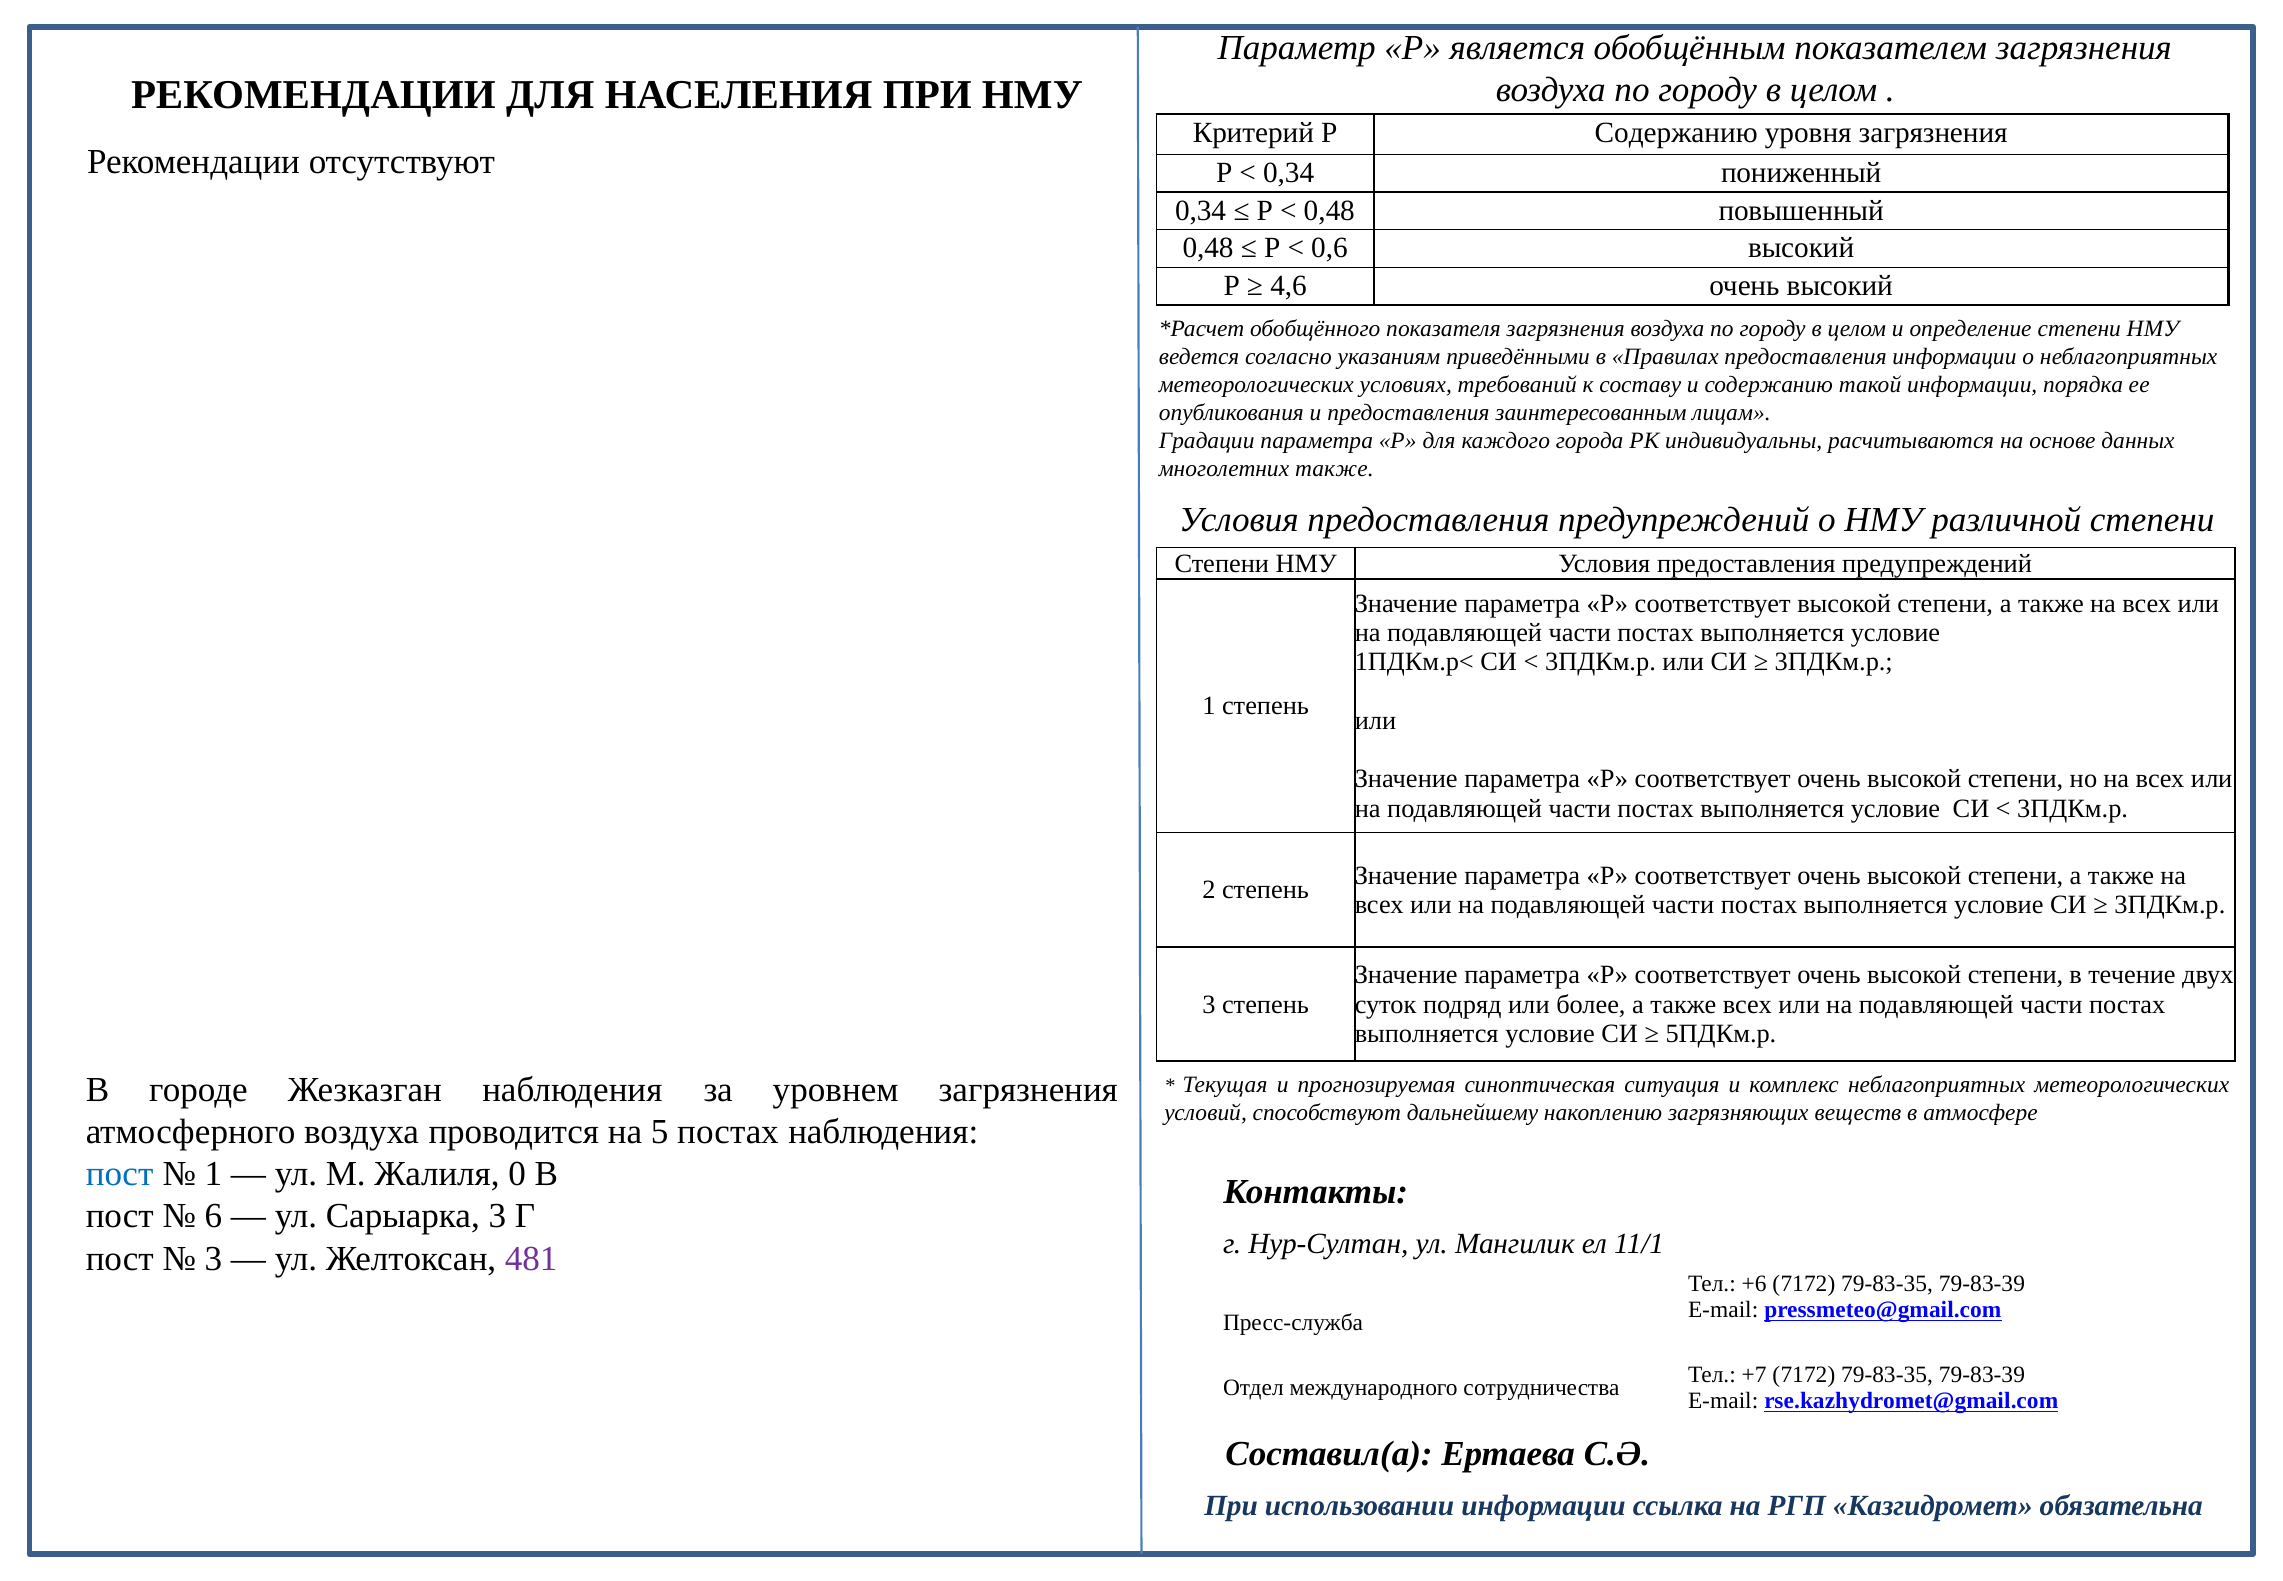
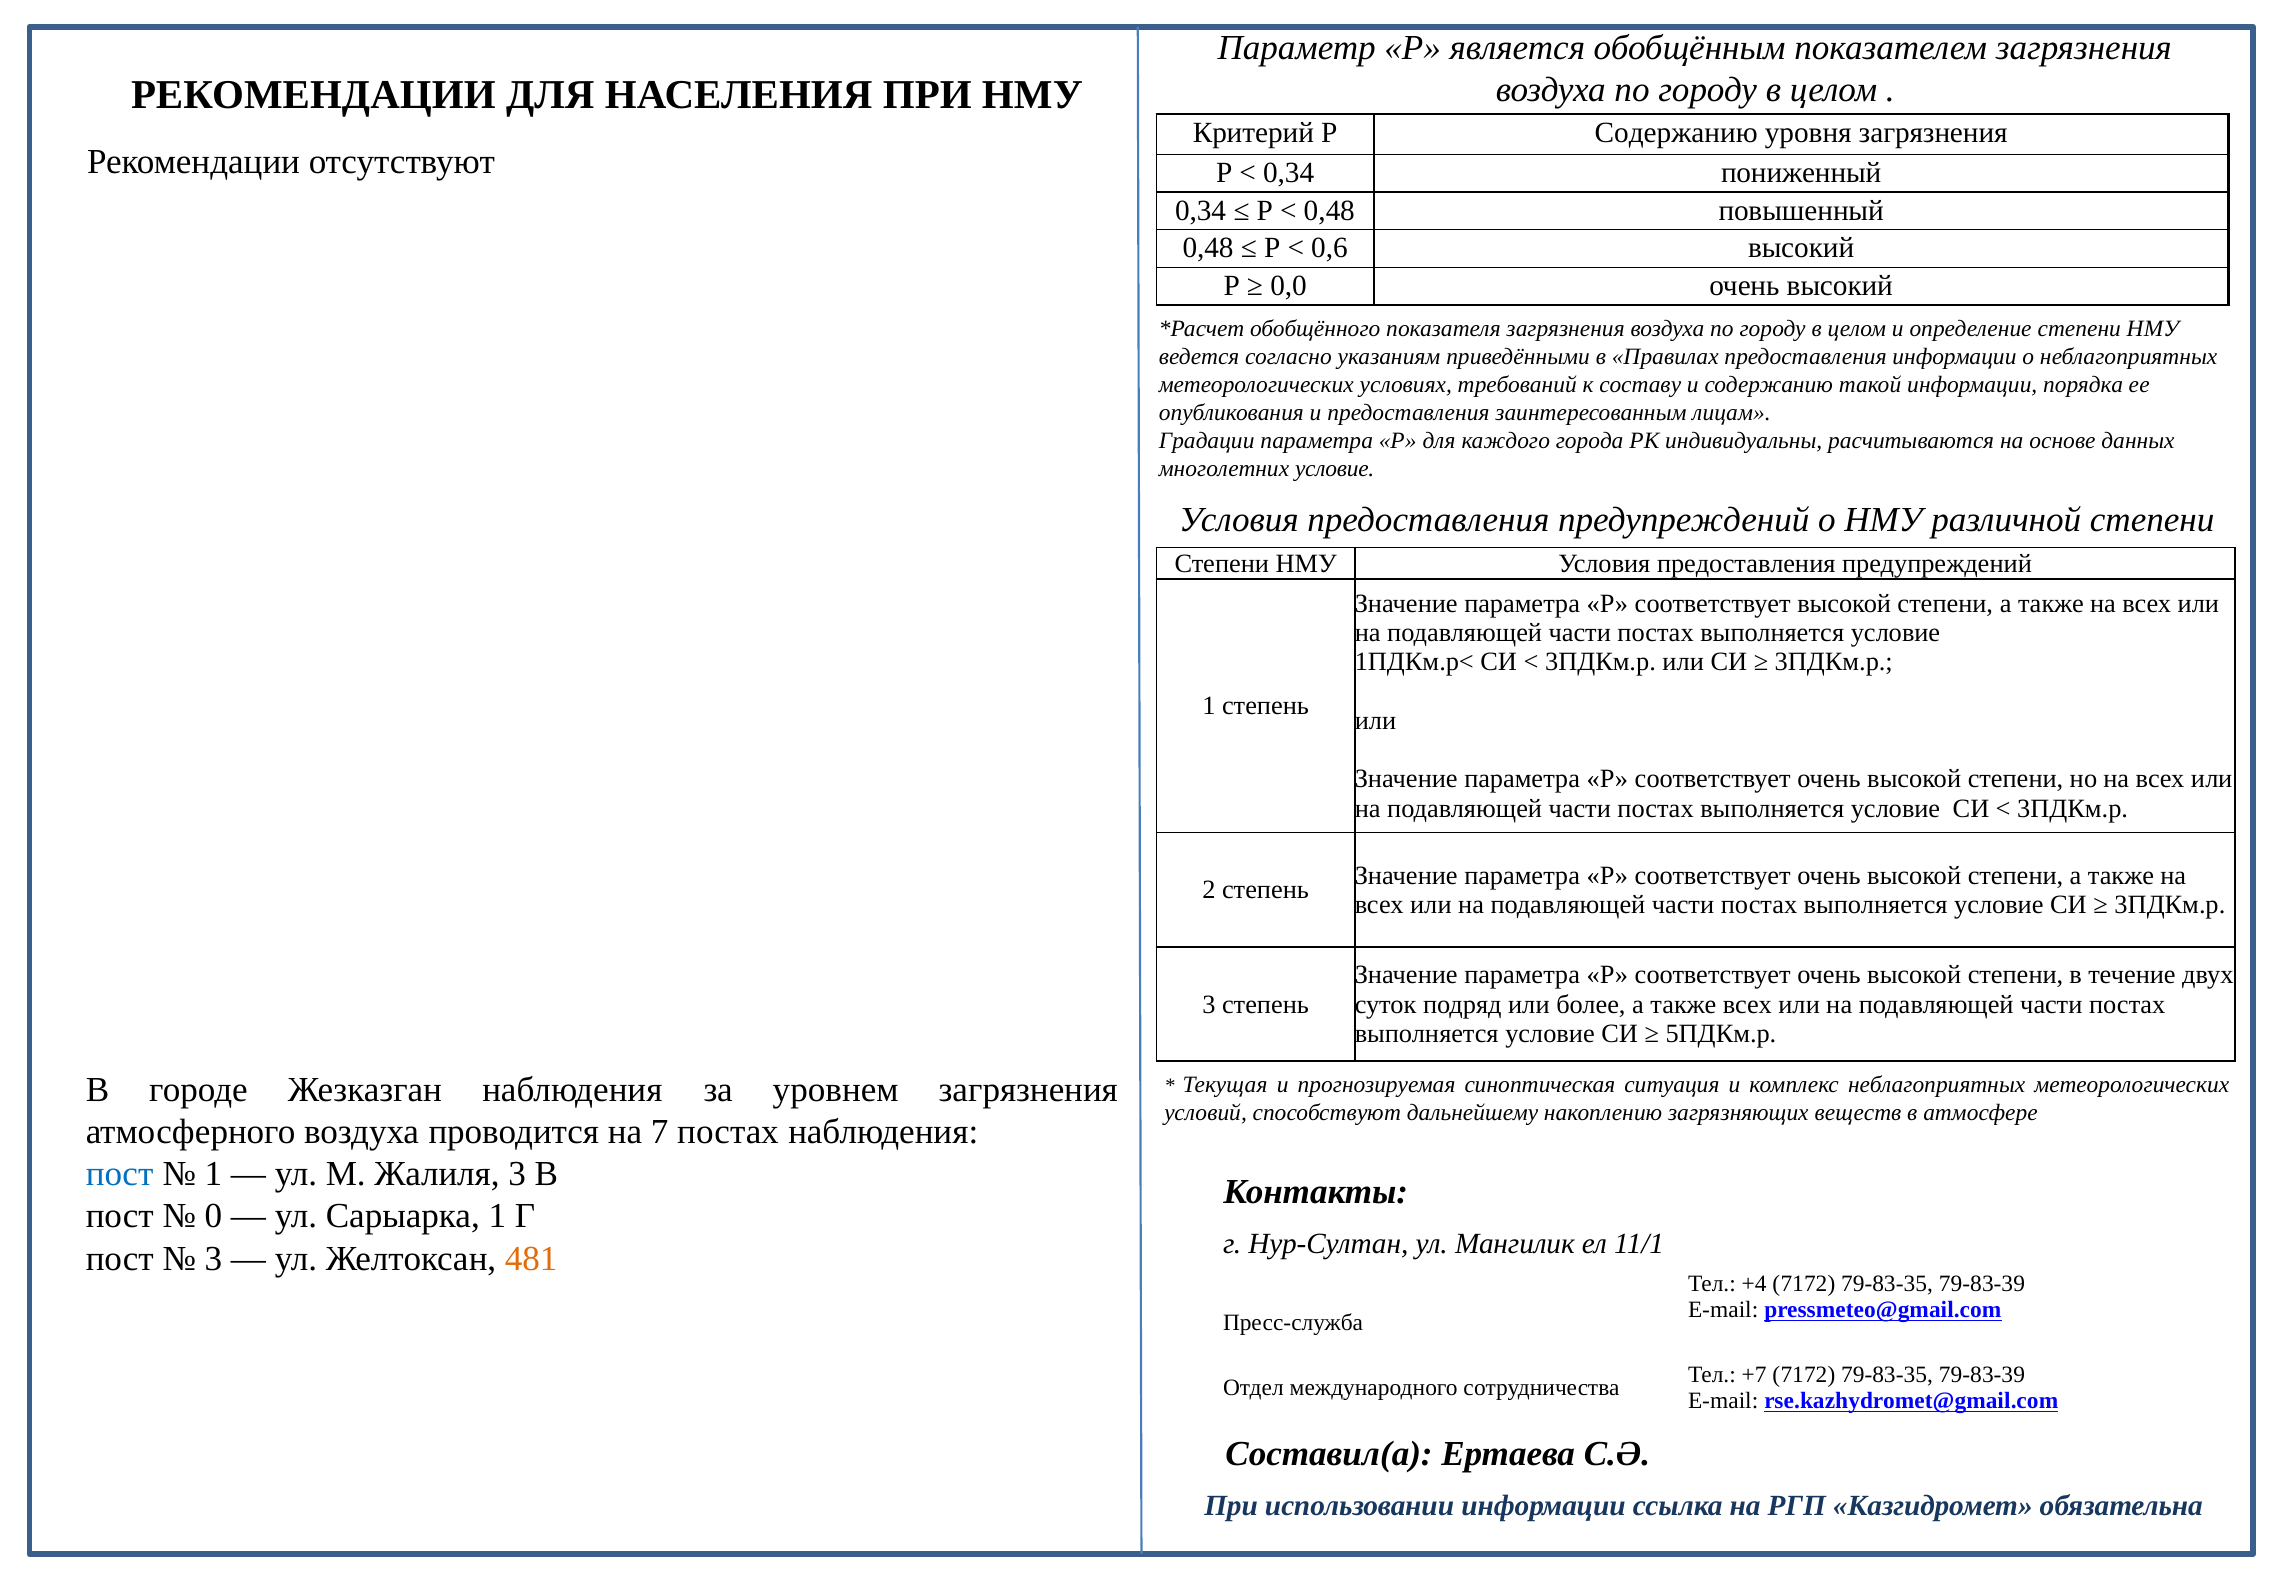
4,6: 4,6 -> 0,0 (1289, 286)
многолетних также: также -> условие (1335, 469)
5: 5 -> 7 (660, 1132)
Жалиля 0: 0 -> 3 (517, 1174)
6: 6 -> 0 (213, 1216)
Сарыарка 3: 3 -> 1 (497, 1216)
481 colour: purple -> orange (531, 1258)
+6: +6 -> +4 (1754, 1283)
